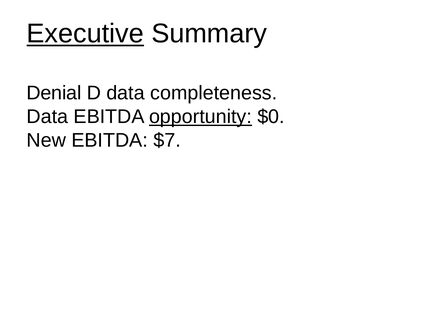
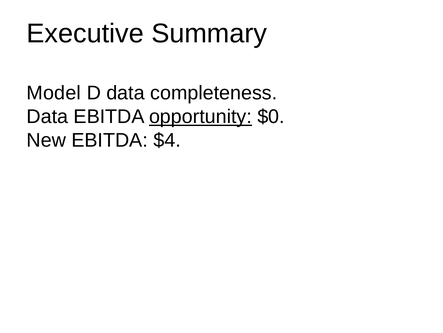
Executive underline: present -> none (85, 34)
Denial: Denial -> Model (54, 93)
$7: $7 -> $4 (167, 140)
